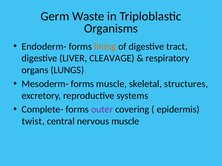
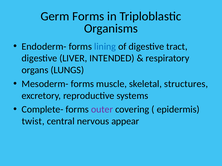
Germ Waste: Waste -> Forms (88, 16)
lining colour: orange -> blue (105, 47)
CLEAVAGE: CLEAVAGE -> INTENDED (112, 58)
nervous muscle: muscle -> appear (125, 122)
